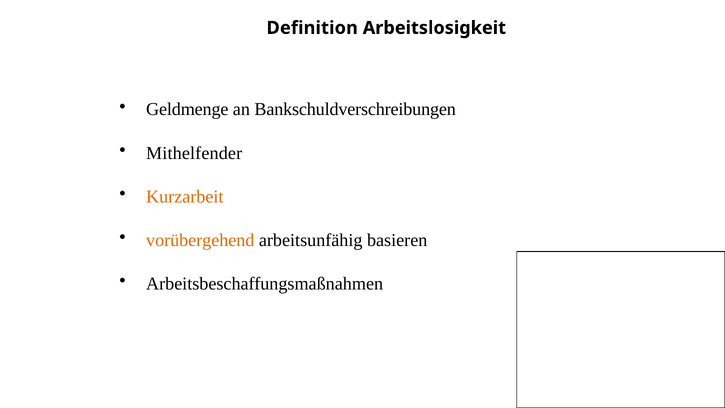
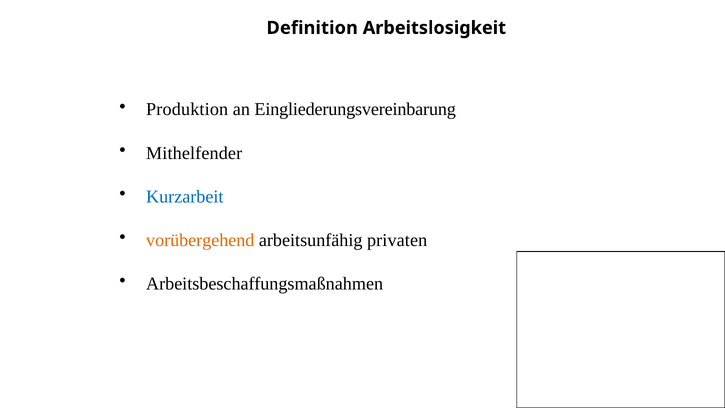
Geldmenge: Geldmenge -> Produktion (187, 109)
Bankschuldverschreibungen: Bankschuldverschreibungen -> Eingliederungsvereinbarung (355, 109)
Kurzarbeit colour: orange -> blue (185, 196)
basieren: basieren -> privaten (397, 240)
